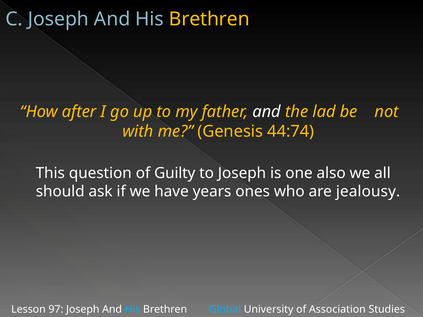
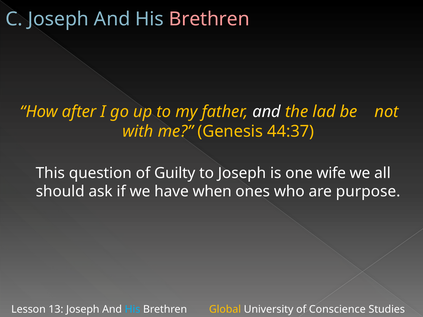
Brethren colour: yellow -> pink (209, 19)
44:74: 44:74 -> 44:37 (291, 131)
also: also -> wife (331, 173)
years: years -> when (212, 192)
jealousy: jealousy -> purpose (368, 192)
97: 97 -> 13 (56, 310)
Global colour: light blue -> yellow (225, 310)
Association: Association -> Conscience (337, 310)
